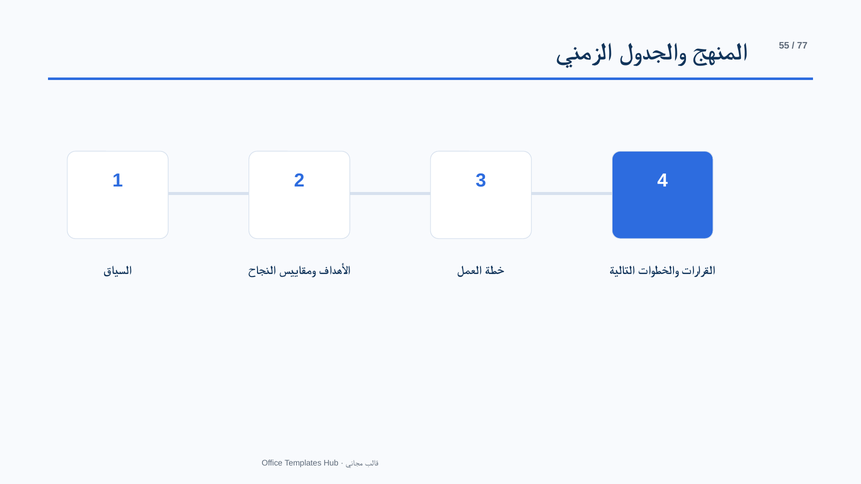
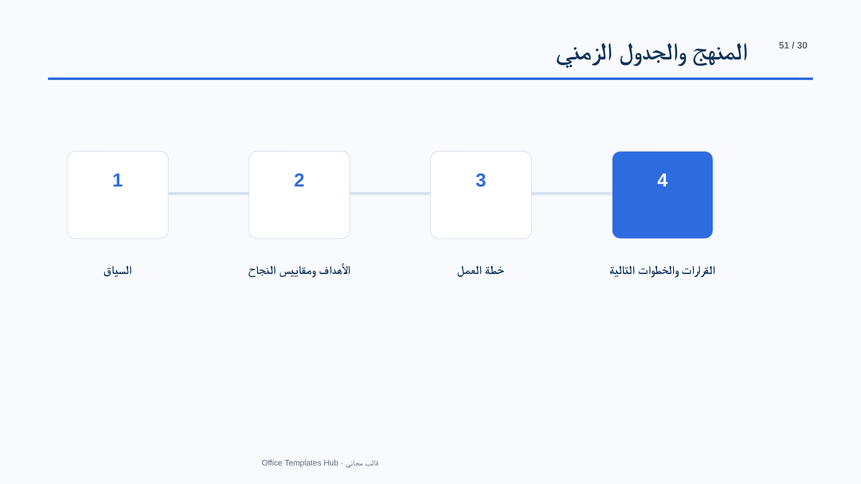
55: 55 -> 51 (784, 46)
77: 77 -> 30 (802, 46)
